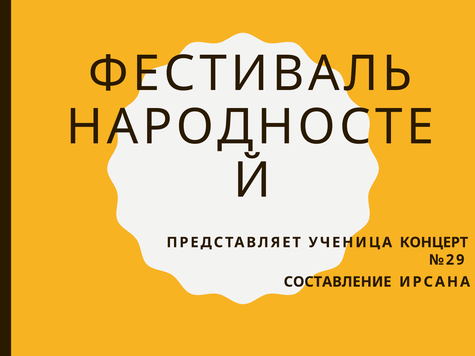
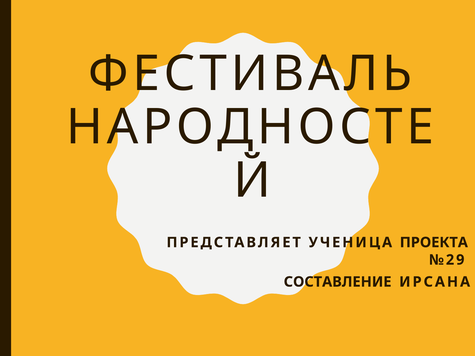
КОНЦЕРТ: КОНЦЕРТ -> ПРОЕКТА (434, 243)
